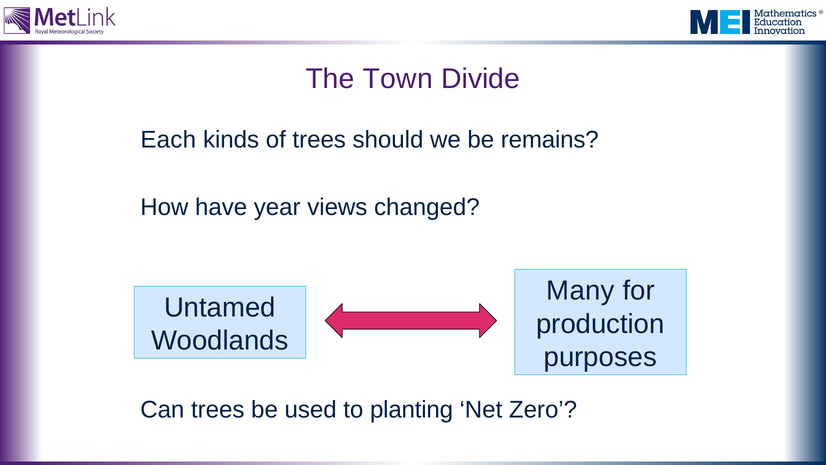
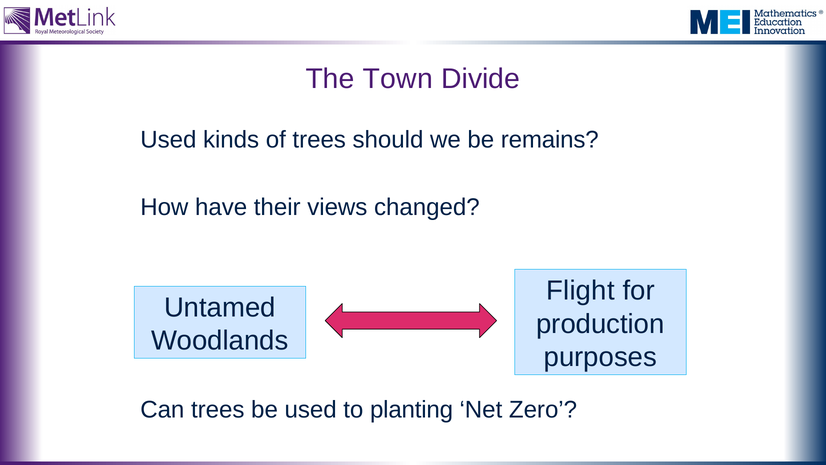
Each: Each -> Used (168, 140)
year: year -> their (277, 207)
Many: Many -> Flight (580, 291)
